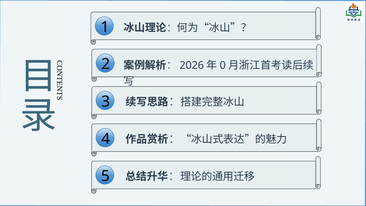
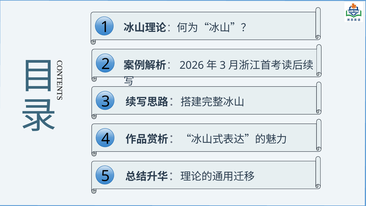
0: 0 -> 3 (223, 65)
